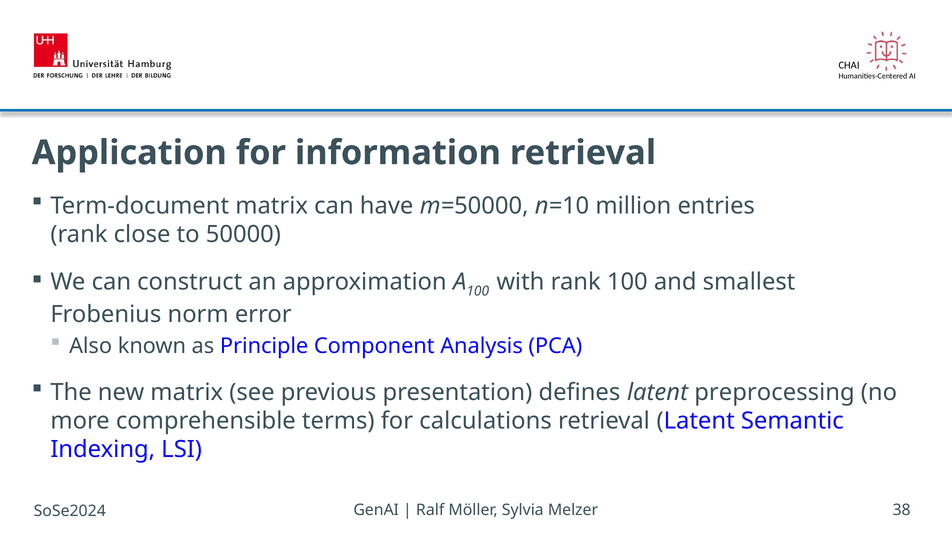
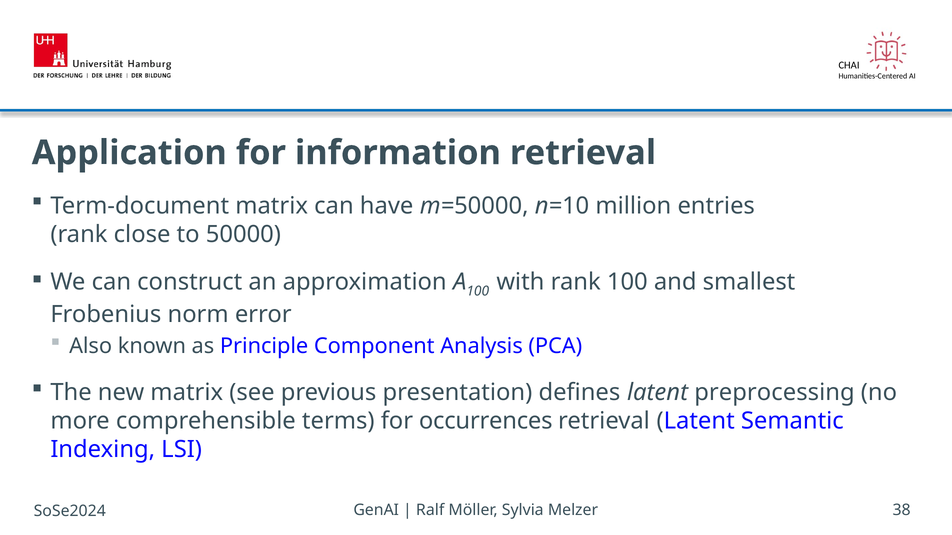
calculations: calculations -> occurrences (486, 422)
